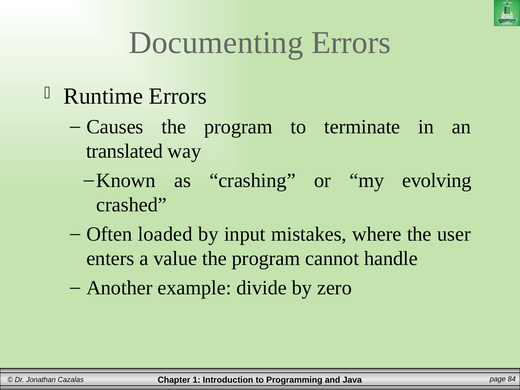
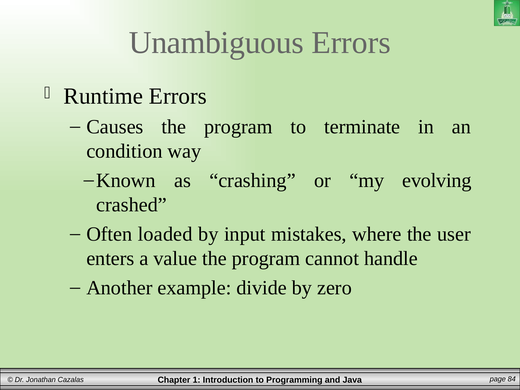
Documenting: Documenting -> Unambiguous (216, 43)
translated: translated -> condition (124, 151)
